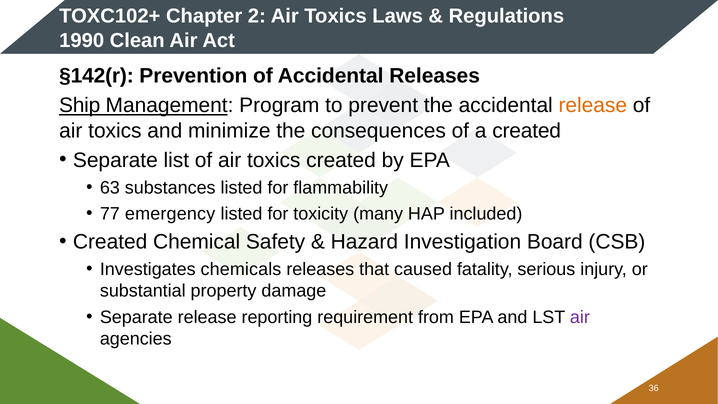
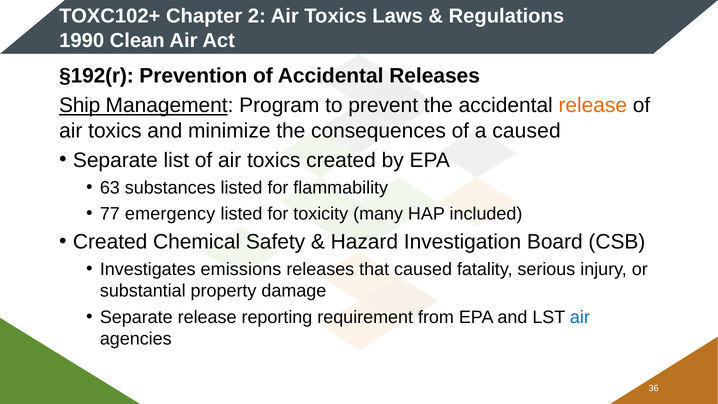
§142(r: §142(r -> §192(r (96, 76)
a created: created -> caused (526, 131)
chemicals: chemicals -> emissions (241, 269)
air colour: purple -> blue (580, 317)
